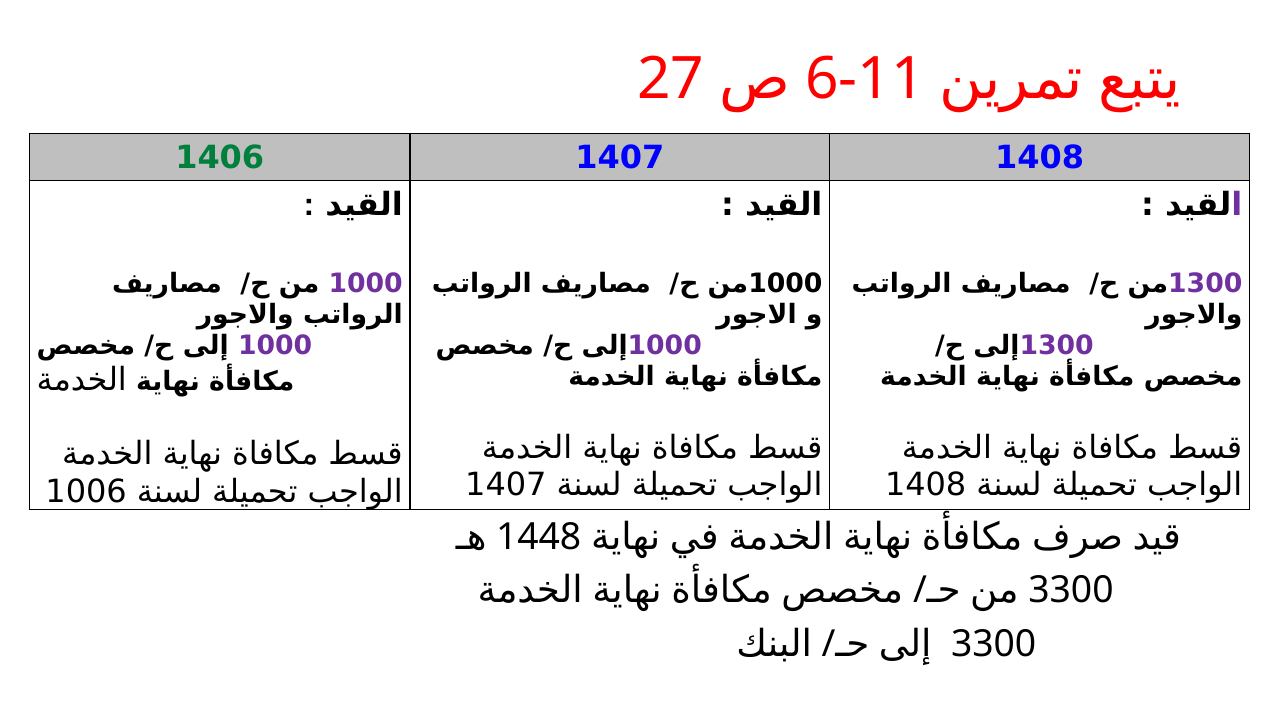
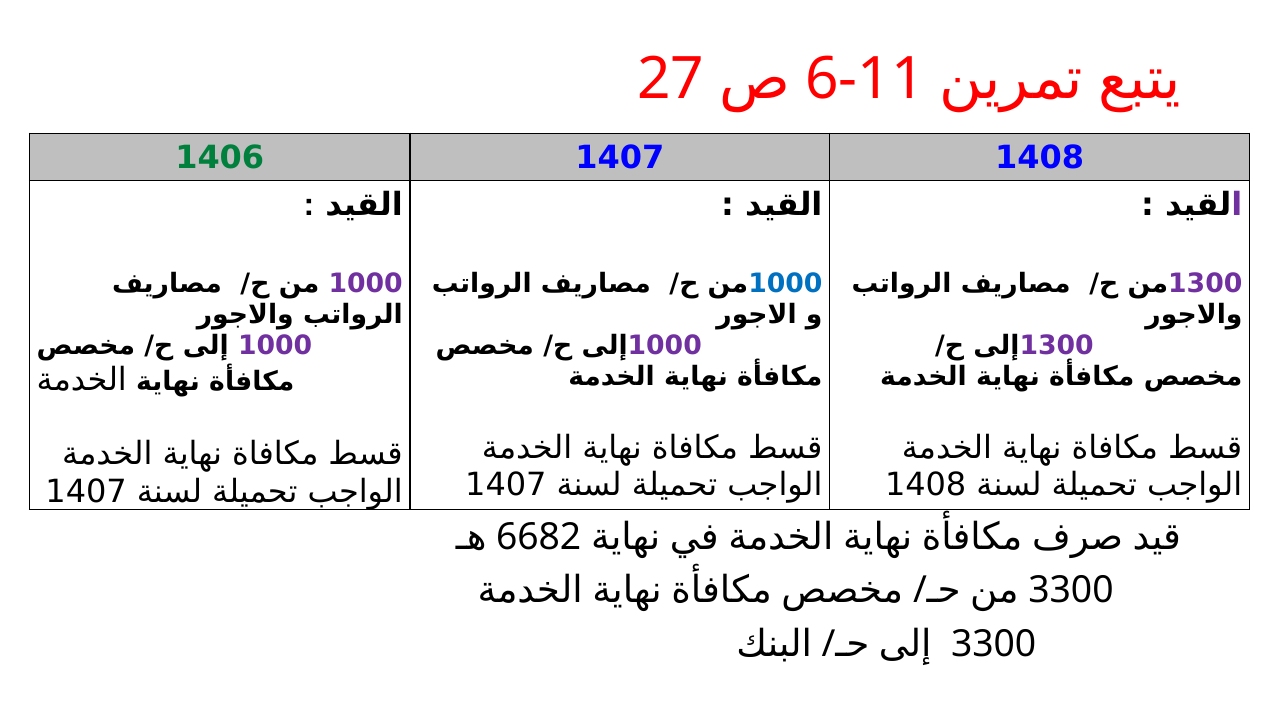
1000 colour: black -> blue (785, 284)
1006: 1006 -> 1407 (86, 492)
1448: 1448 -> 6682 (539, 537)
